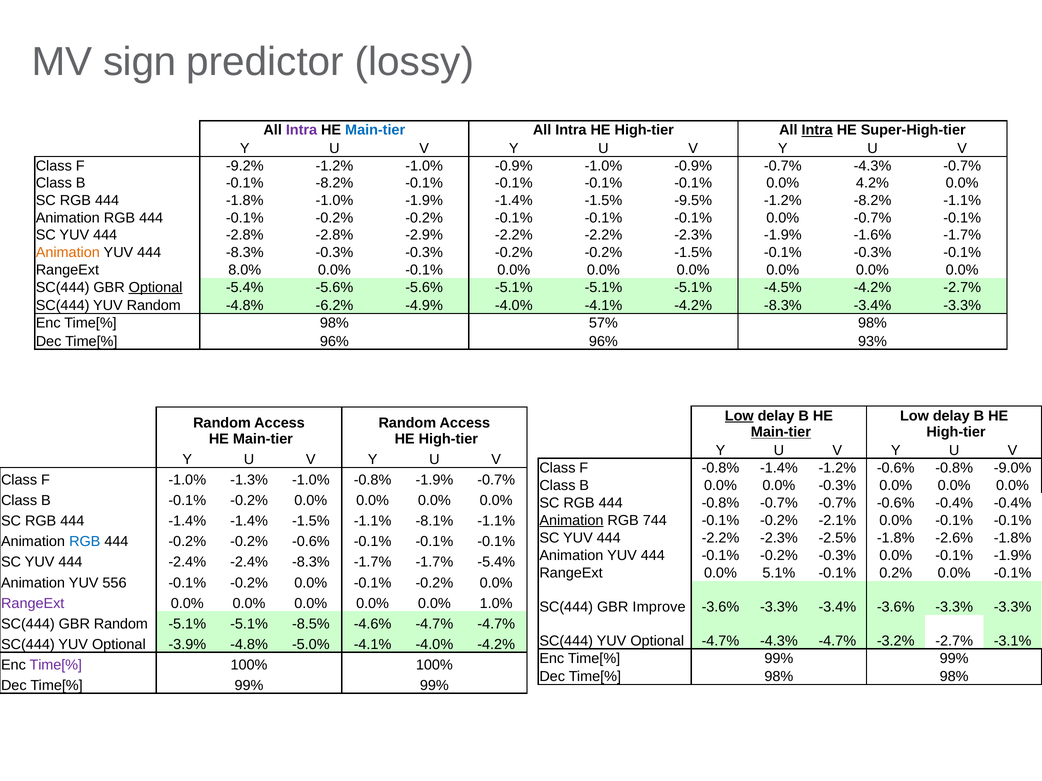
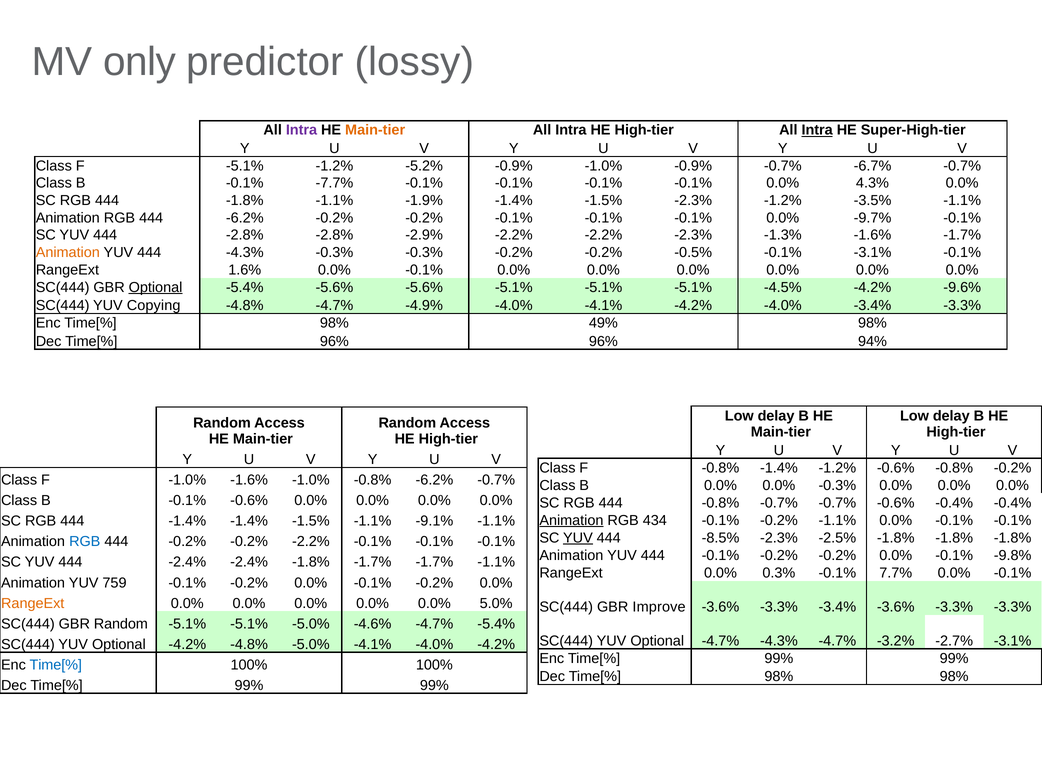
sign: sign -> only (140, 62)
Main-tier colour: blue -> orange (375, 130)
F -9.2%: -9.2% -> -5.1% (245, 166)
-1.2% -1.0%: -1.0% -> -5.2% (424, 166)
-0.7% -4.3%: -4.3% -> -6.7% (873, 166)
-0.1% -8.2%: -8.2% -> -7.7% (334, 183)
4.2%: 4.2% -> 4.3% (872, 183)
-1.8% -1.0%: -1.0% -> -1.1% (334, 201)
-1.5% -9.5%: -9.5% -> -2.3% (693, 201)
-1.2% -8.2%: -8.2% -> -3.5% (873, 201)
RGB 444 -0.1%: -0.1% -> -6.2% (245, 218)
0.0% -0.7%: -0.7% -> -9.7% (873, 218)
-2.3% -1.9%: -1.9% -> -1.3% (783, 235)
444 -8.3%: -8.3% -> -4.3% (245, 253)
-0.2% -1.5%: -1.5% -> -0.5% (693, 253)
-0.1% -0.3%: -0.3% -> -3.1% (873, 253)
8.0%: 8.0% -> 1.6% (245, 270)
-4.2% -2.7%: -2.7% -> -9.6% (962, 287)
YUV Random: Random -> Copying (154, 306)
-4.8% -6.2%: -6.2% -> -4.7% (334, 306)
-4.2% -8.3%: -8.3% -> -4.0% (783, 306)
57%: 57% -> 49% (603, 323)
93%: 93% -> 94% (872, 342)
Low underline: present -> none (739, 416)
Main-tier underline: present -> none (781, 432)
-0.8% -9.0%: -9.0% -> -0.2% (1013, 468)
-1.0% -1.3%: -1.3% -> -1.6% (249, 480)
-0.8% -1.9%: -1.9% -> -6.2% (434, 480)
B -0.1% -0.2%: -0.2% -> -0.6% (249, 501)
744: 744 -> 434 (655, 521)
-0.2% -2.1%: -2.1% -> -1.1% (837, 521)
-8.1%: -8.1% -> -9.1% (434, 521)
YUV underline: none -> present (578, 538)
444 -2.2%: -2.2% -> -8.5% (721, 538)
-2.5% -1.8% -2.6%: -2.6% -> -1.8% (954, 538)
-0.2% -0.6%: -0.6% -> -2.2% (311, 542)
-0.1% -0.2% -0.3%: -0.3% -> -0.2% (837, 556)
-0.1% -1.9%: -1.9% -> -9.8% (1013, 556)
-2.4% -8.3%: -8.3% -> -1.8% (311, 563)
-1.7% -5.4%: -5.4% -> -1.1% (496, 563)
5.1%: 5.1% -> 0.3% (779, 573)
0.2%: 0.2% -> 7.7% (896, 573)
556: 556 -> 759 (115, 583)
RangeExt colour: purple -> orange (33, 604)
1.0%: 1.0% -> 5.0% (496, 604)
-5.1% -8.5%: -8.5% -> -5.0% (311, 624)
-4.7% -4.7%: -4.7% -> -5.4% (496, 624)
Optional -3.9%: -3.9% -> -4.2% (187, 645)
Time[% colour: purple -> blue (56, 665)
